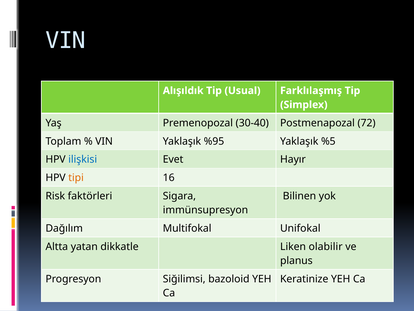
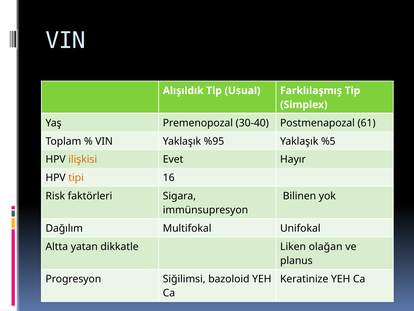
72: 72 -> 61 (367, 123)
ilişkisi colour: blue -> orange (83, 159)
olabilir: olabilir -> olağan (326, 246)
